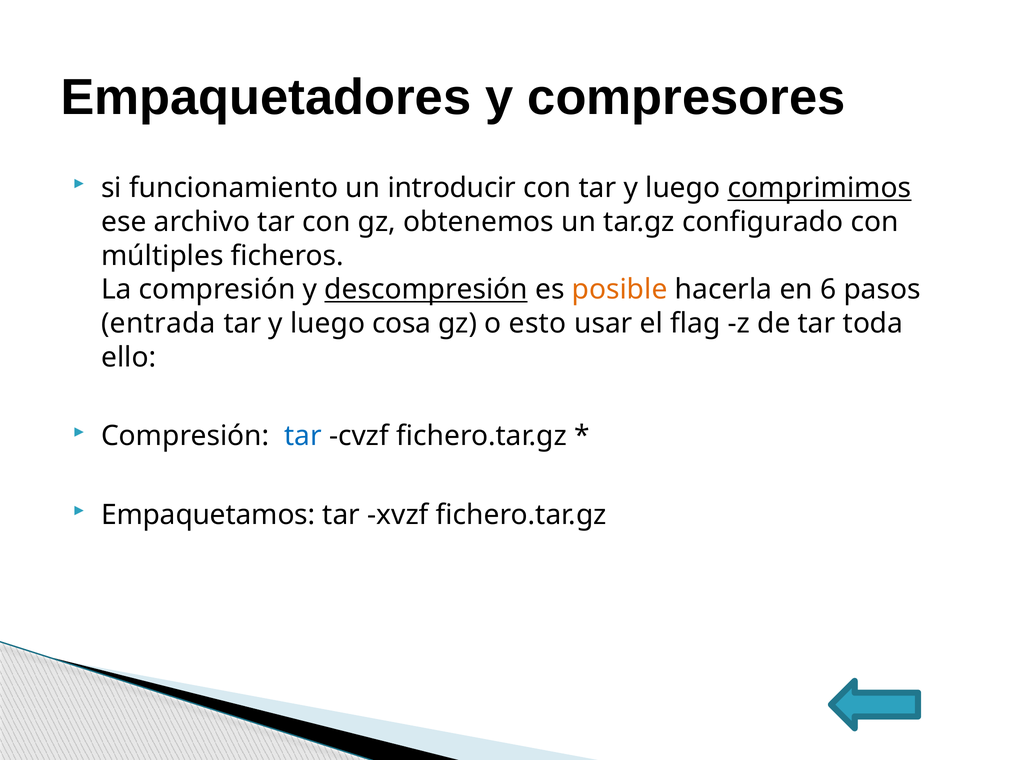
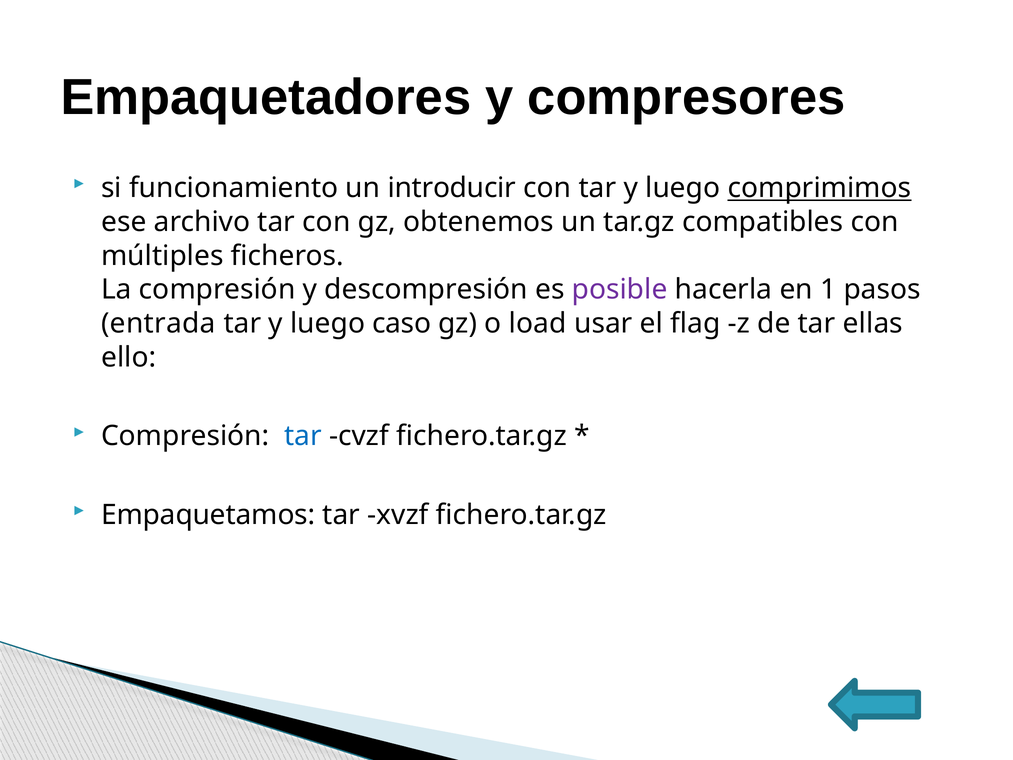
configurado: configurado -> compatibles (763, 222)
descompresión underline: present -> none (426, 289)
posible colour: orange -> purple (620, 289)
6: 6 -> 1 (828, 289)
cosa: cosa -> caso (402, 323)
esto: esto -> load (538, 323)
toda: toda -> ellas (873, 323)
